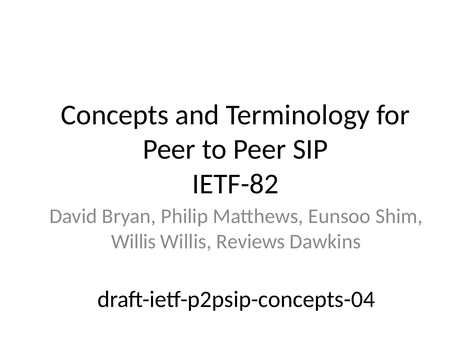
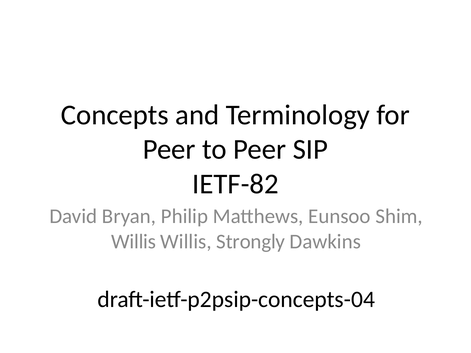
Reviews: Reviews -> Strongly (251, 242)
